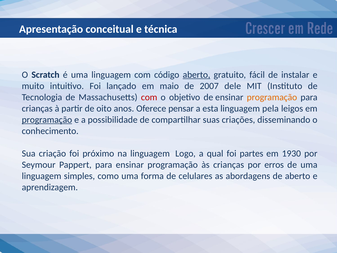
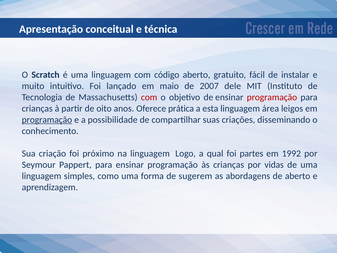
aberto underline: present -> none (197, 75)
programação colour: orange -> red (272, 97)
pensar: pensar -> prática (181, 108)
pela: pela -> área (271, 108)
1930: 1930 -> 1992 (291, 153)
erros: erros -> vidas (274, 165)
celulares: celulares -> sugerem (195, 176)
